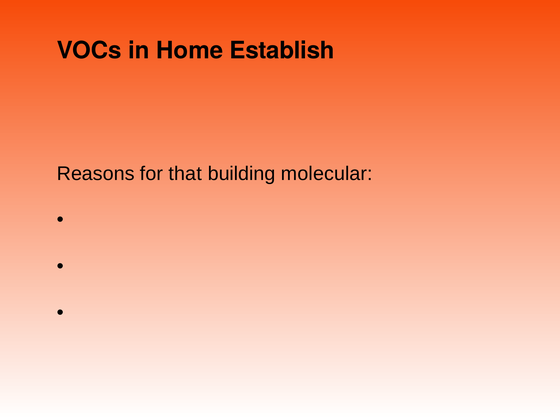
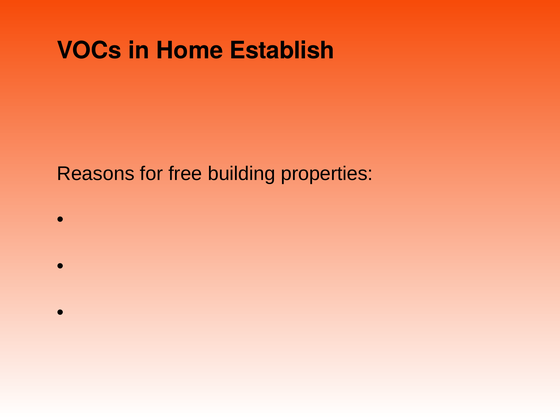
that: that -> free (185, 174)
molecular: molecular -> properties (327, 174)
